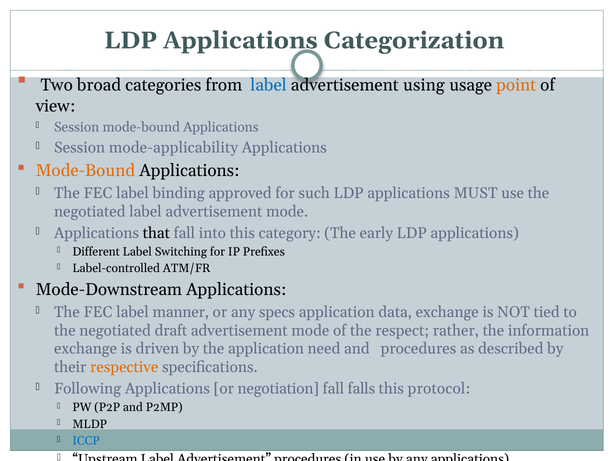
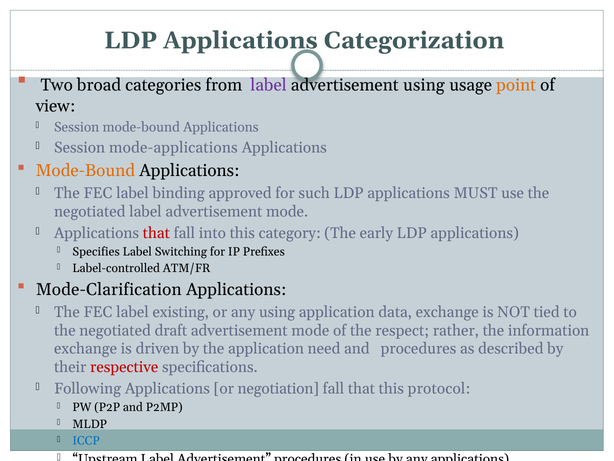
label colour: blue -> purple (269, 85)
mode-applicability: mode-applicability -> mode-applications (173, 148)
that colour: black -> red (156, 233)
Different: Different -> Specifies (96, 251)
Mode-Downstream: Mode-Downstream -> Mode-Clarification (109, 289)
manner: manner -> existing (181, 312)
any specs: specs -> using (277, 312)
respective colour: orange -> red (124, 367)
fall falls: falls -> that (361, 388)
